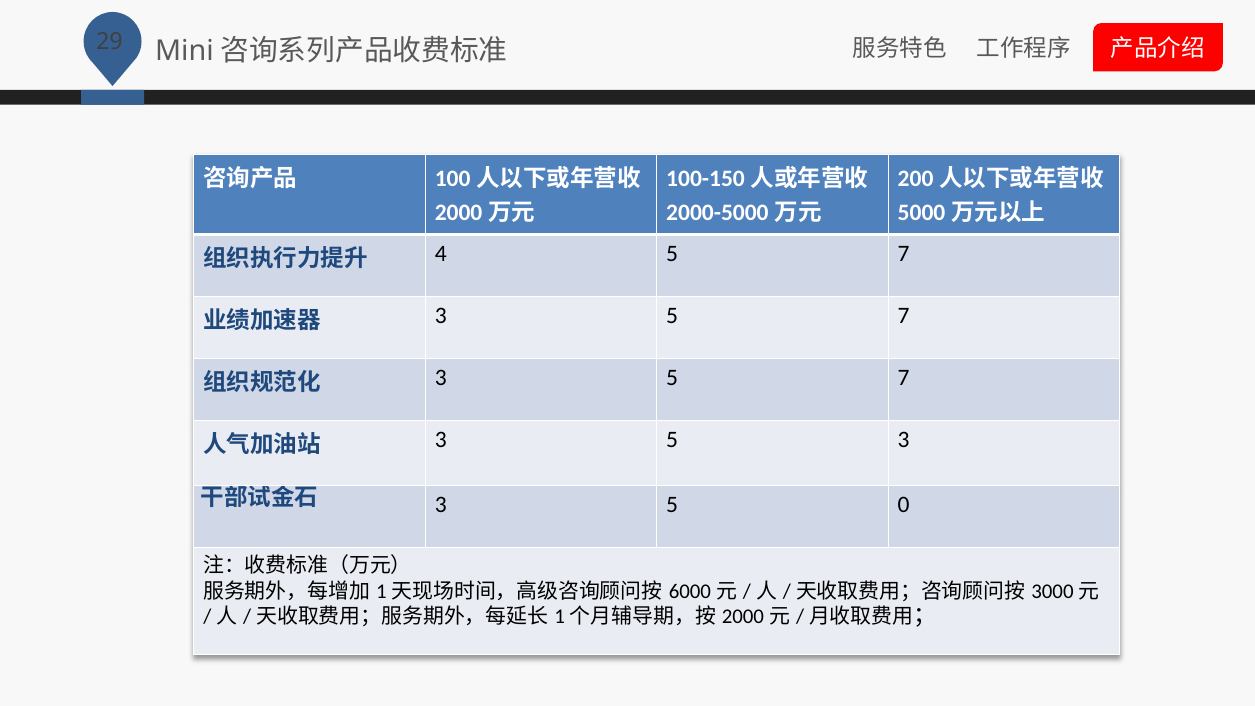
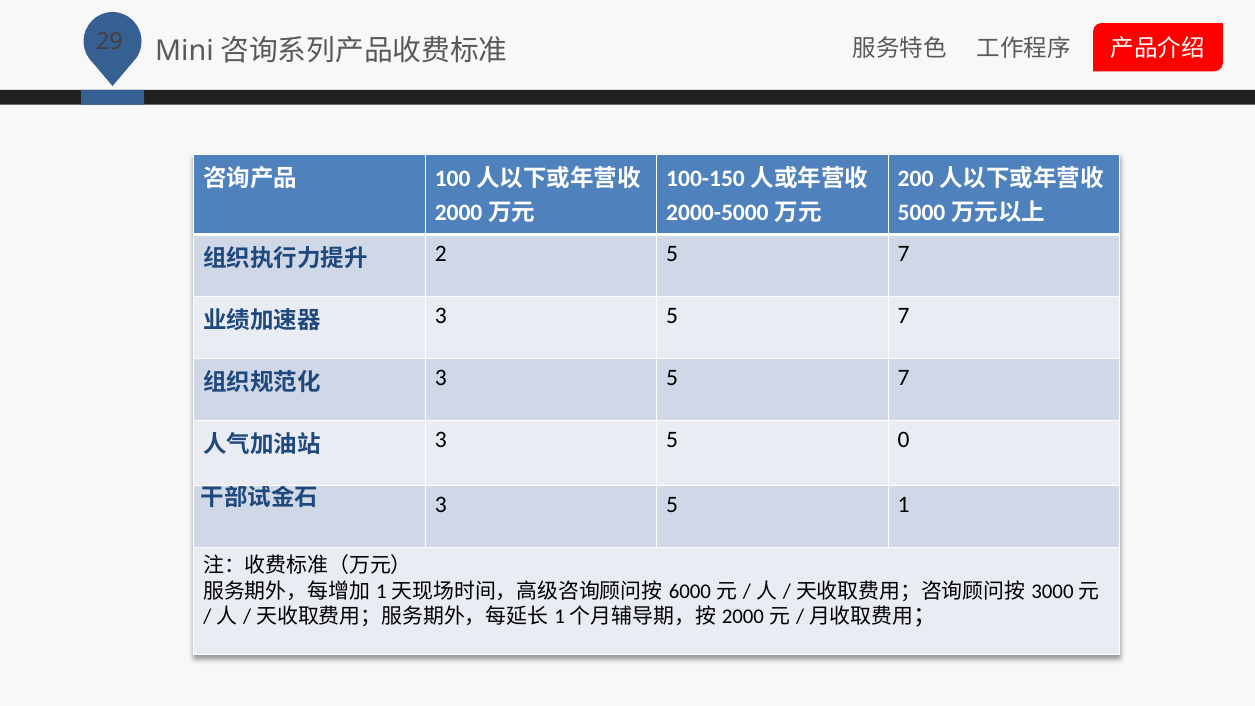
4: 4 -> 2 (441, 254)
5 3: 3 -> 0 (904, 439)
0: 0 -> 1 (904, 505)
